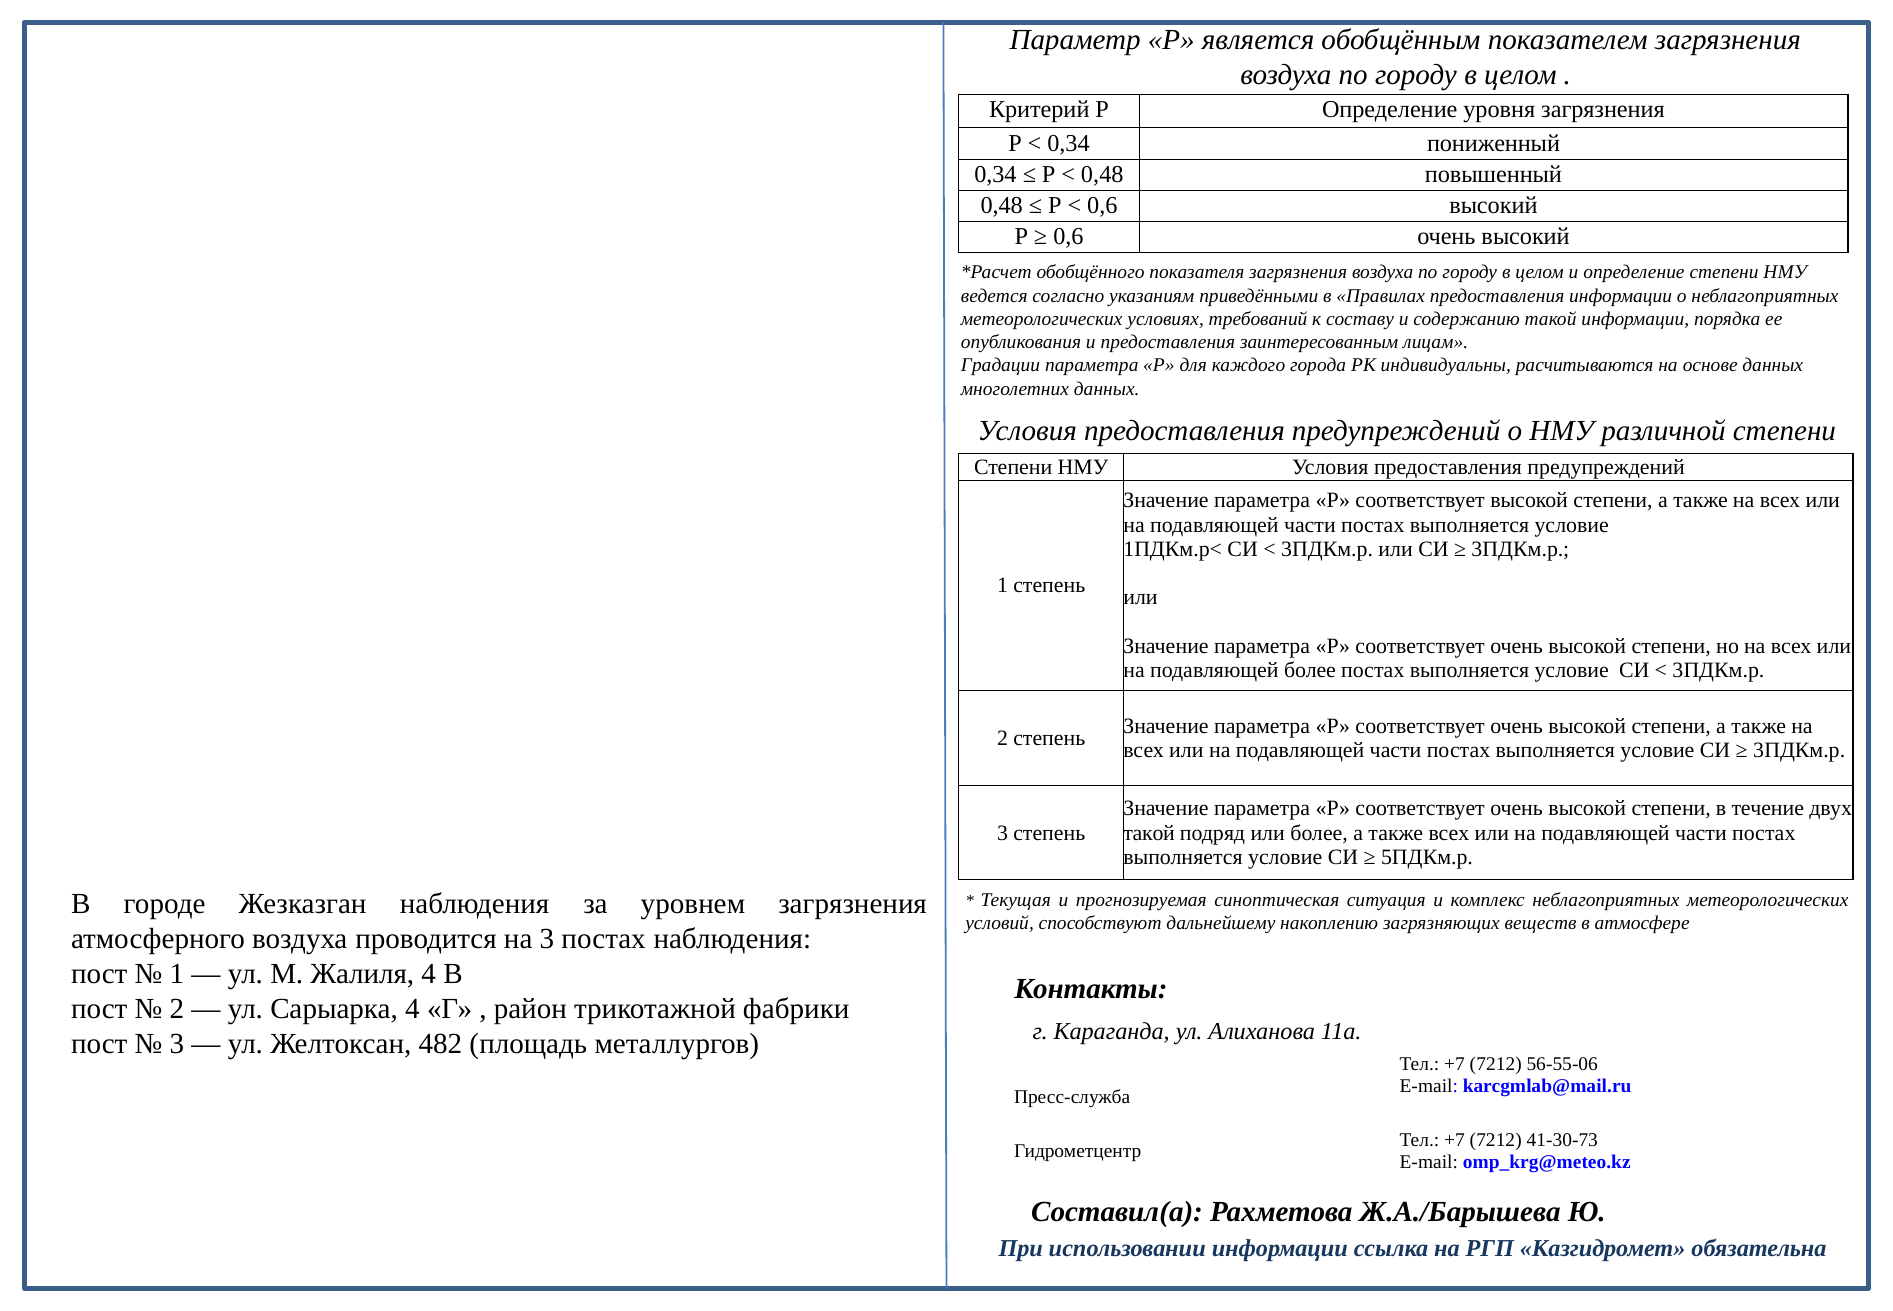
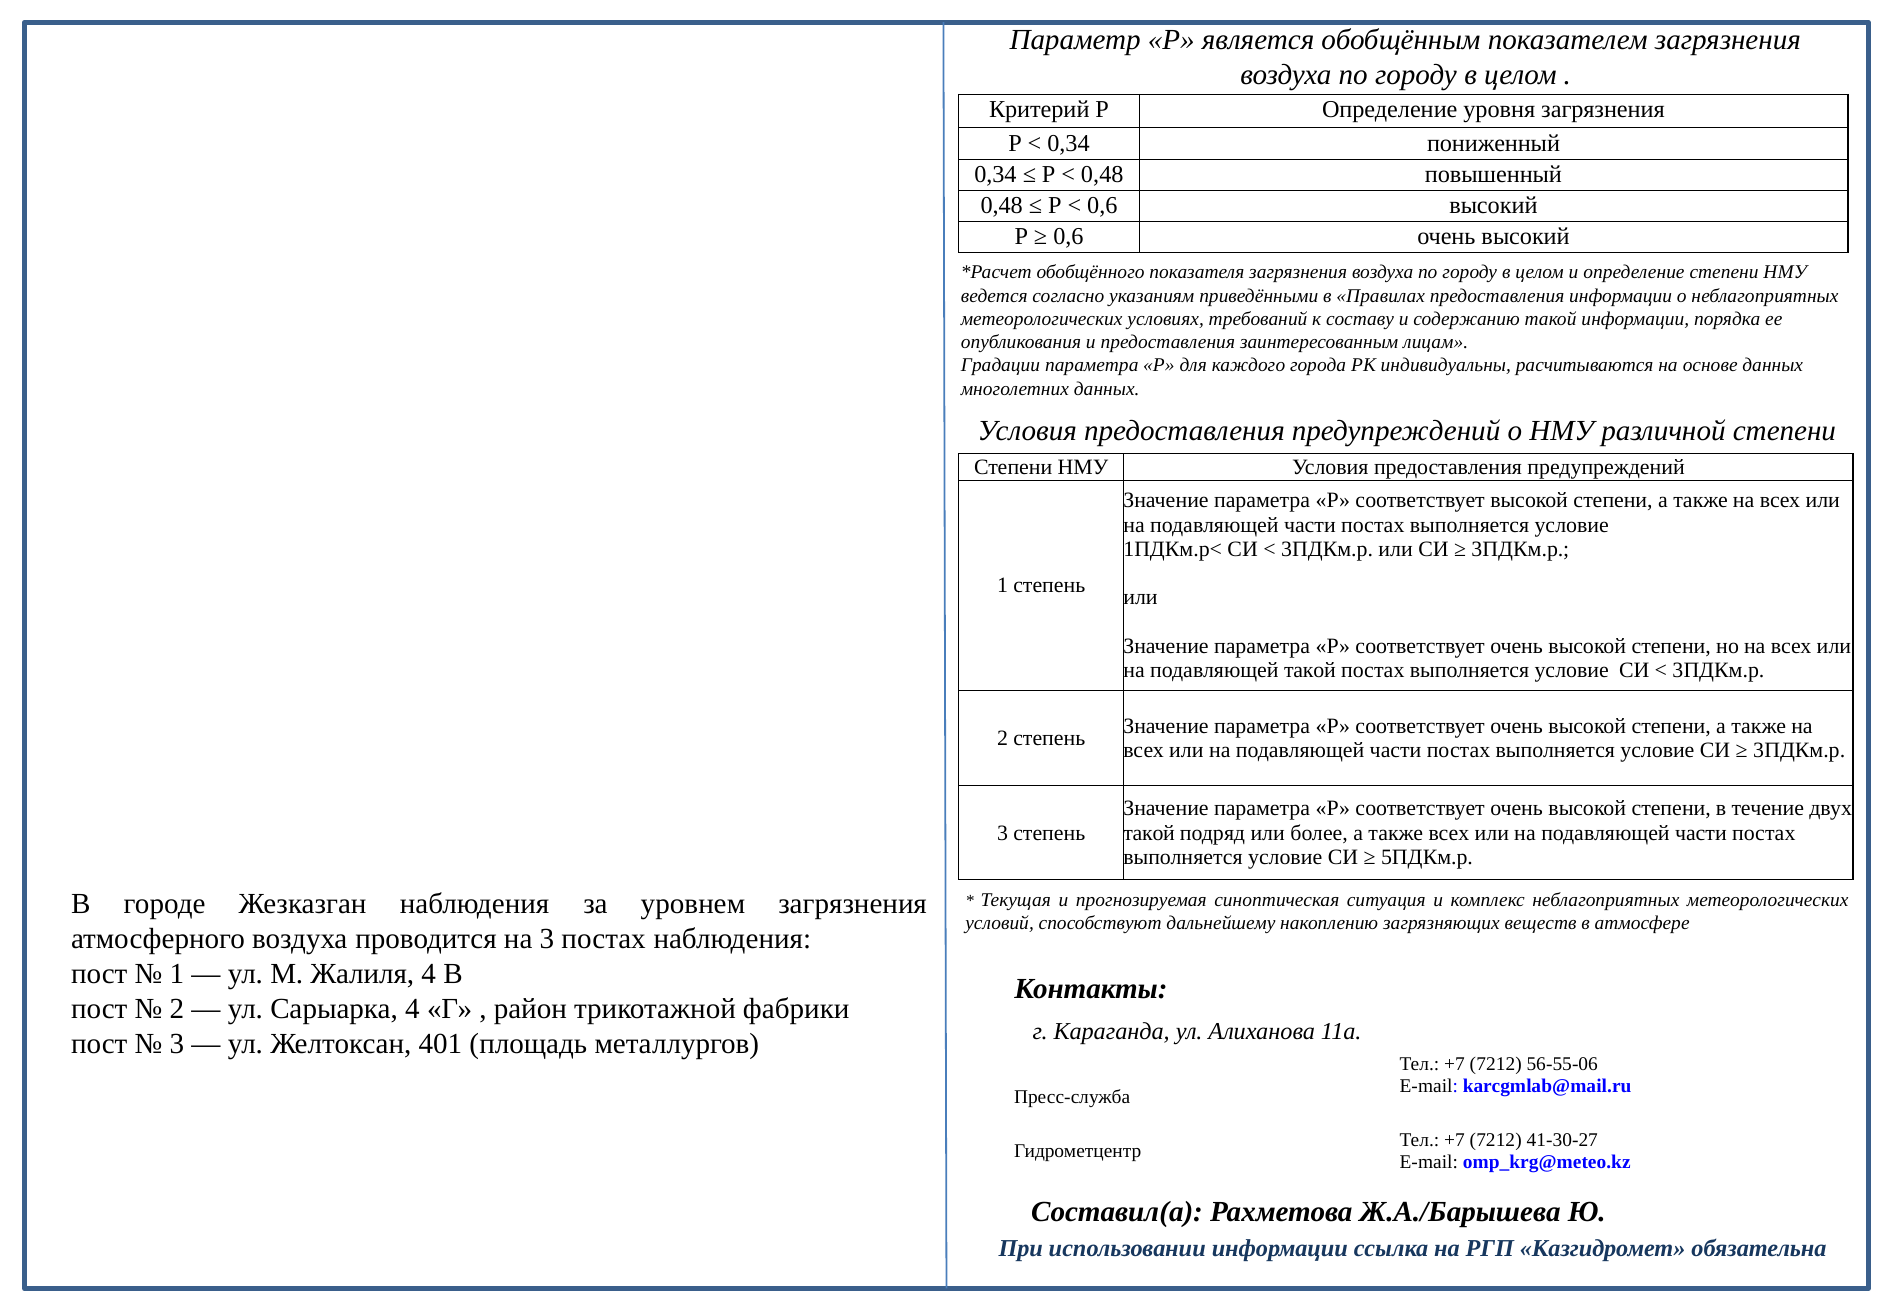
подавляющей более: более -> такой (1310, 670)
482: 482 -> 401 (440, 1043)
41-30-73: 41-30-73 -> 41-30-27 (1562, 1140)
